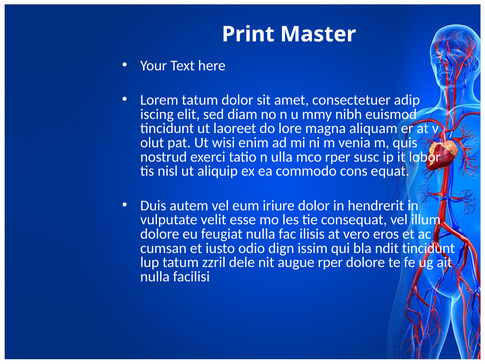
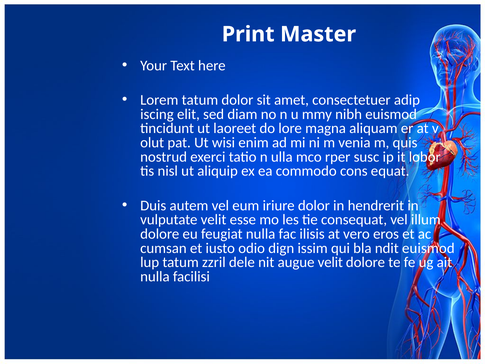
ndit tincidunt: tincidunt -> euismod (428, 248)
augue rper: rper -> velit (330, 262)
